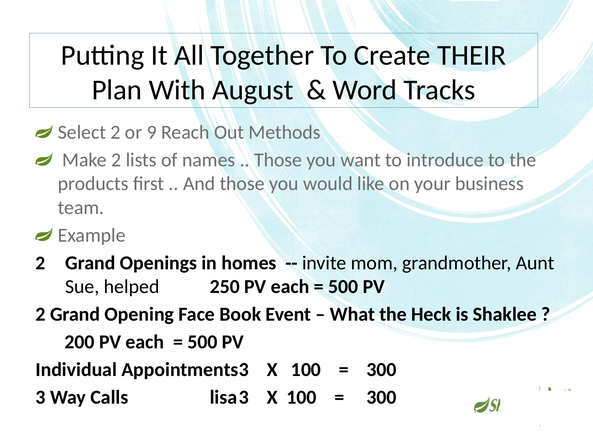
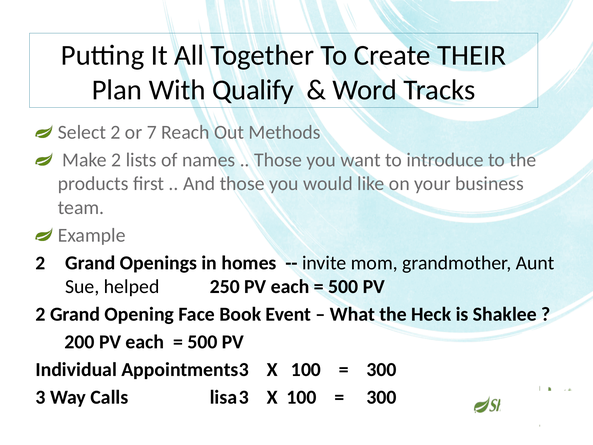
August: August -> Qualify (253, 90)
9: 9 -> 7 (152, 132)
